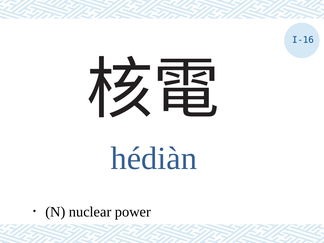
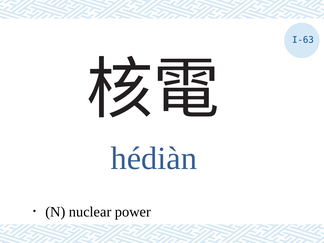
I-16: I-16 -> I-63 (303, 40)
